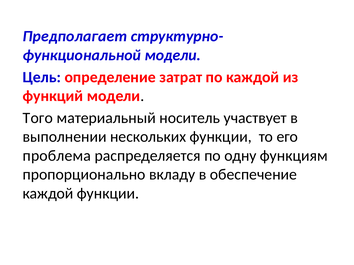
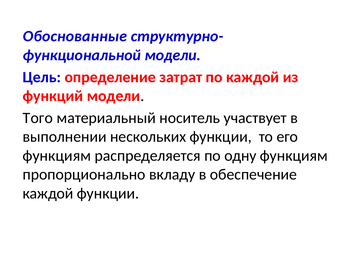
Предполагает: Предполагает -> Обоснованные (75, 36)
проблема: проблема -> функциям (57, 156)
